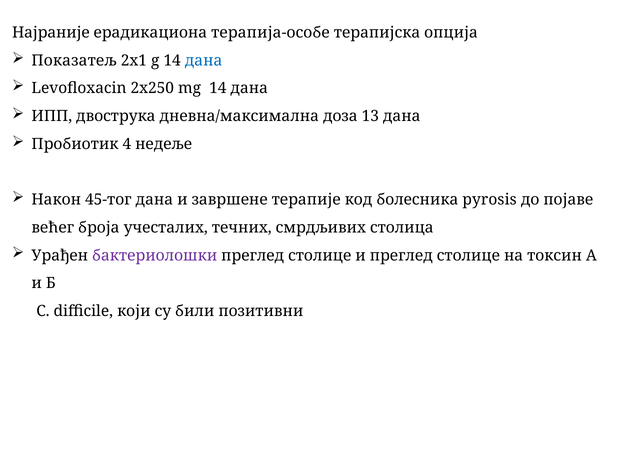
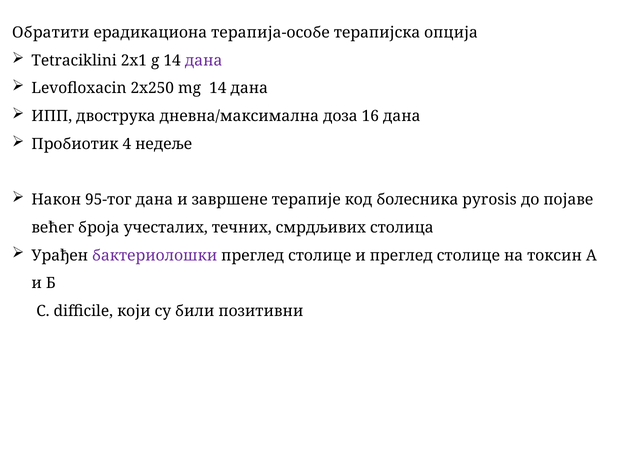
Најраније: Најраније -> Обратити (51, 33)
Показатељ: Показатељ -> Tetraciklini (74, 61)
дана colour: blue -> purple (204, 61)
13: 13 -> 16 (370, 116)
45-тог: 45-тог -> 95-тог (108, 200)
